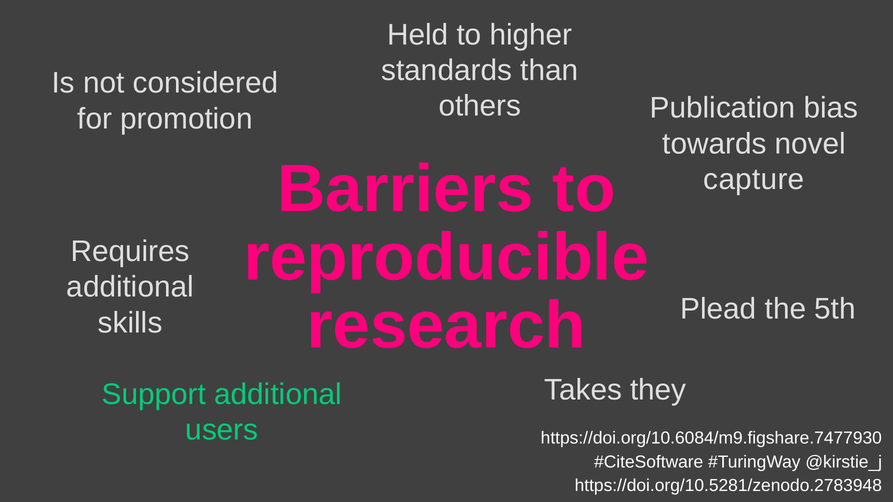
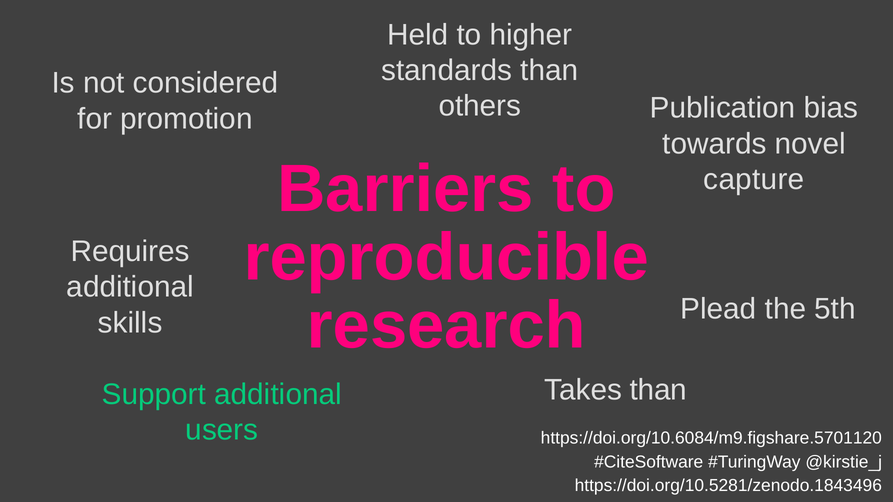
Takes they: they -> than (658, 390)
https://doi.org/10.6084/m9.figshare.7477930: https://doi.org/10.6084/m9.figshare.7477930 -> https://doi.org/10.6084/m9.figshare.5701120 (711, 438)
https://doi.org/10.5281/zenodo.2783948: https://doi.org/10.5281/zenodo.2783948 -> https://doi.org/10.5281/zenodo.1843496 (728, 486)
